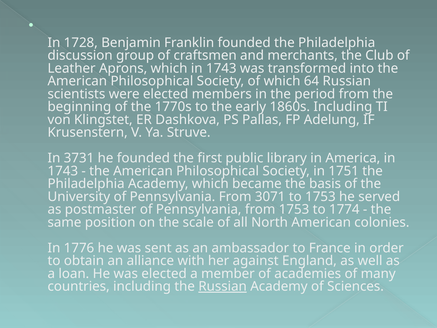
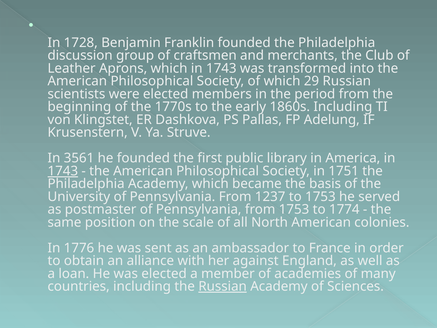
64: 64 -> 29 (311, 81)
3731: 3731 -> 3561 (79, 158)
1743 underline: none -> present (63, 171)
3071: 3071 -> 1237 (270, 197)
